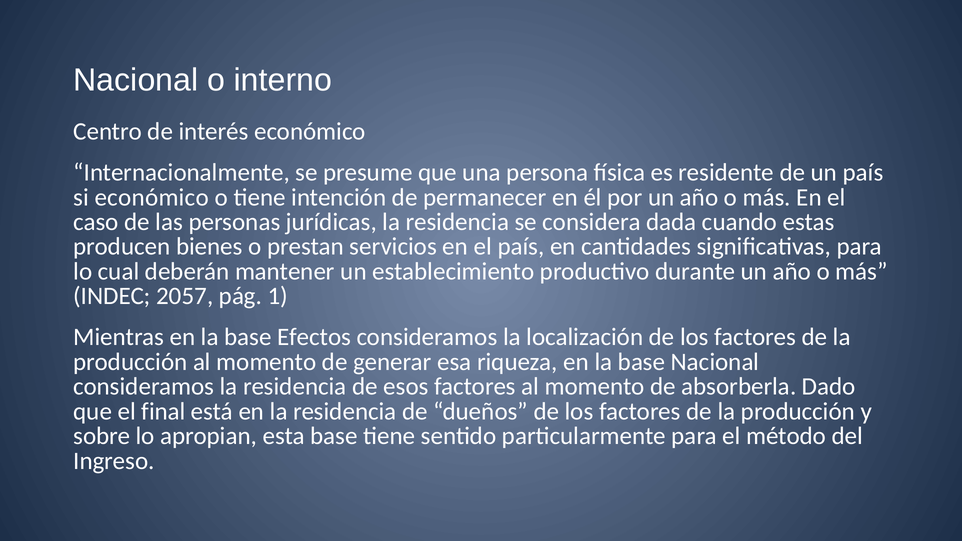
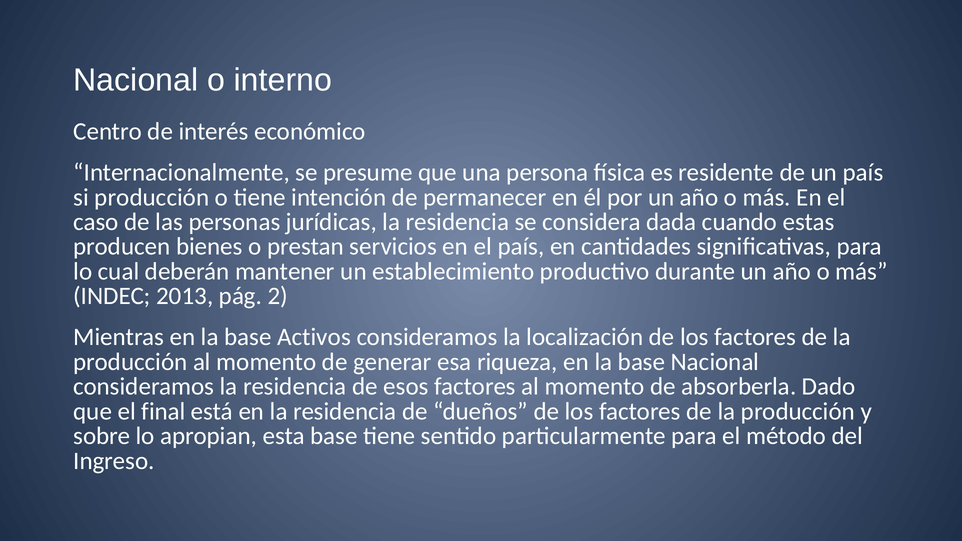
si económico: económico -> producción (152, 197)
2057: 2057 -> 2013 (185, 296)
1: 1 -> 2 (278, 296)
Efectos: Efectos -> Activos (314, 337)
